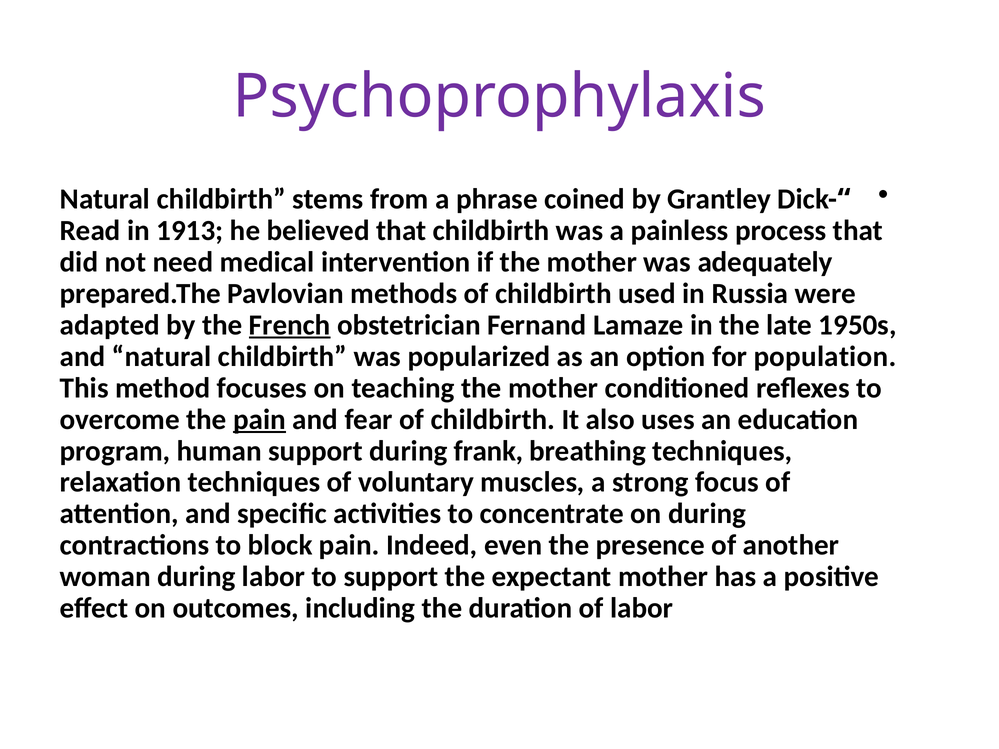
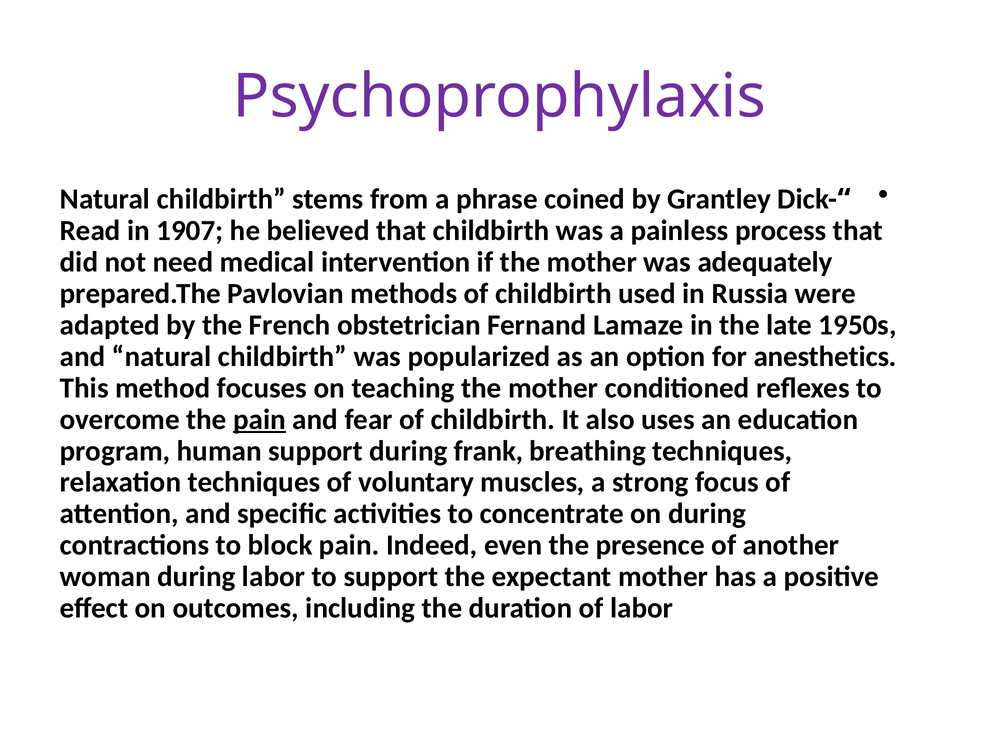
1913: 1913 -> 1907 (190, 231)
French underline: present -> none (290, 325)
population: population -> anesthetics (825, 357)
